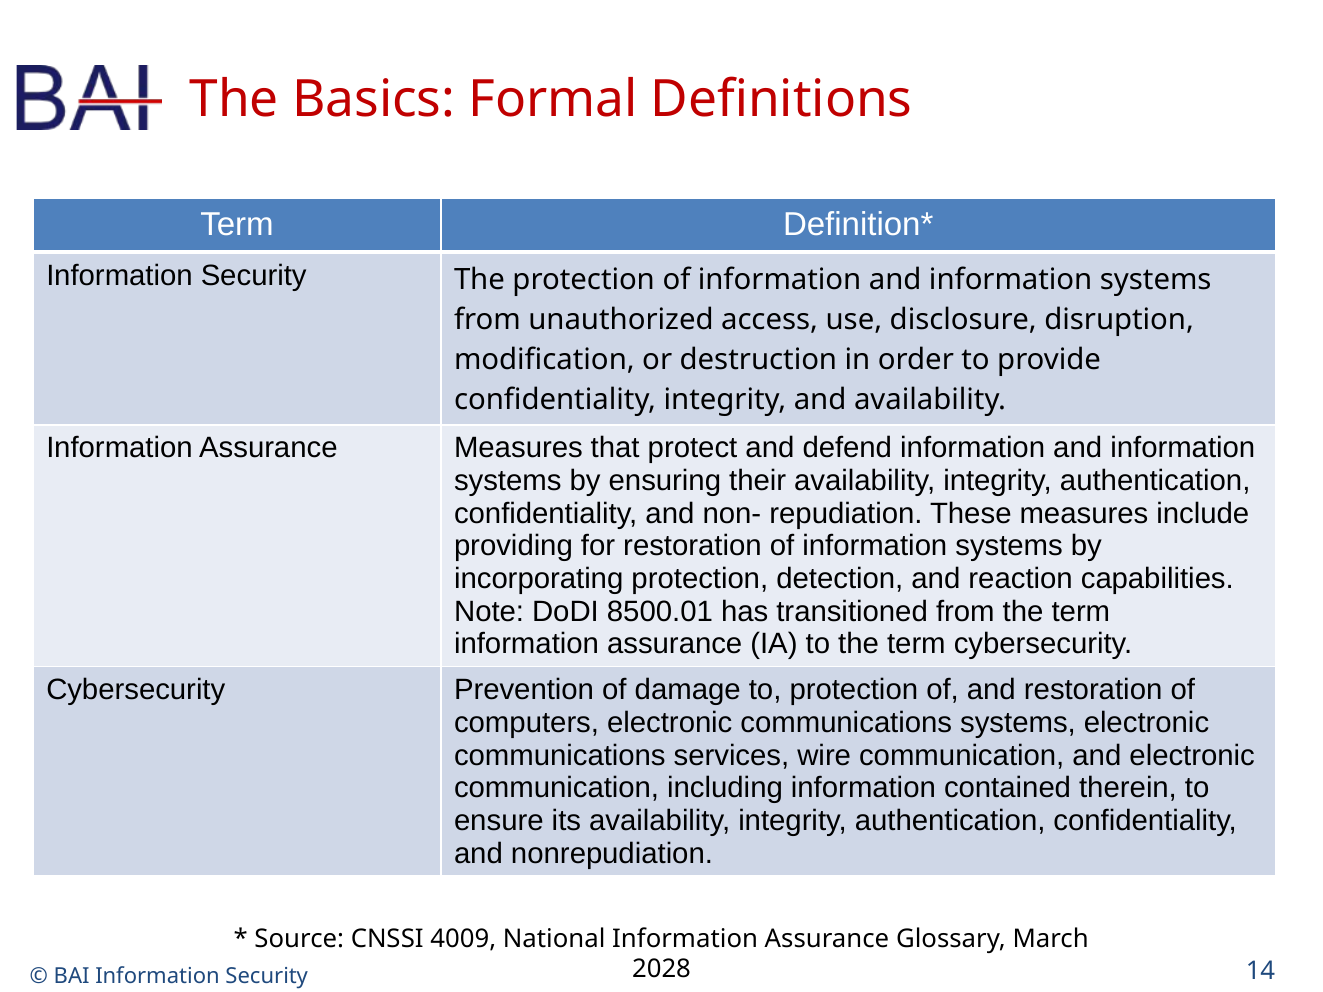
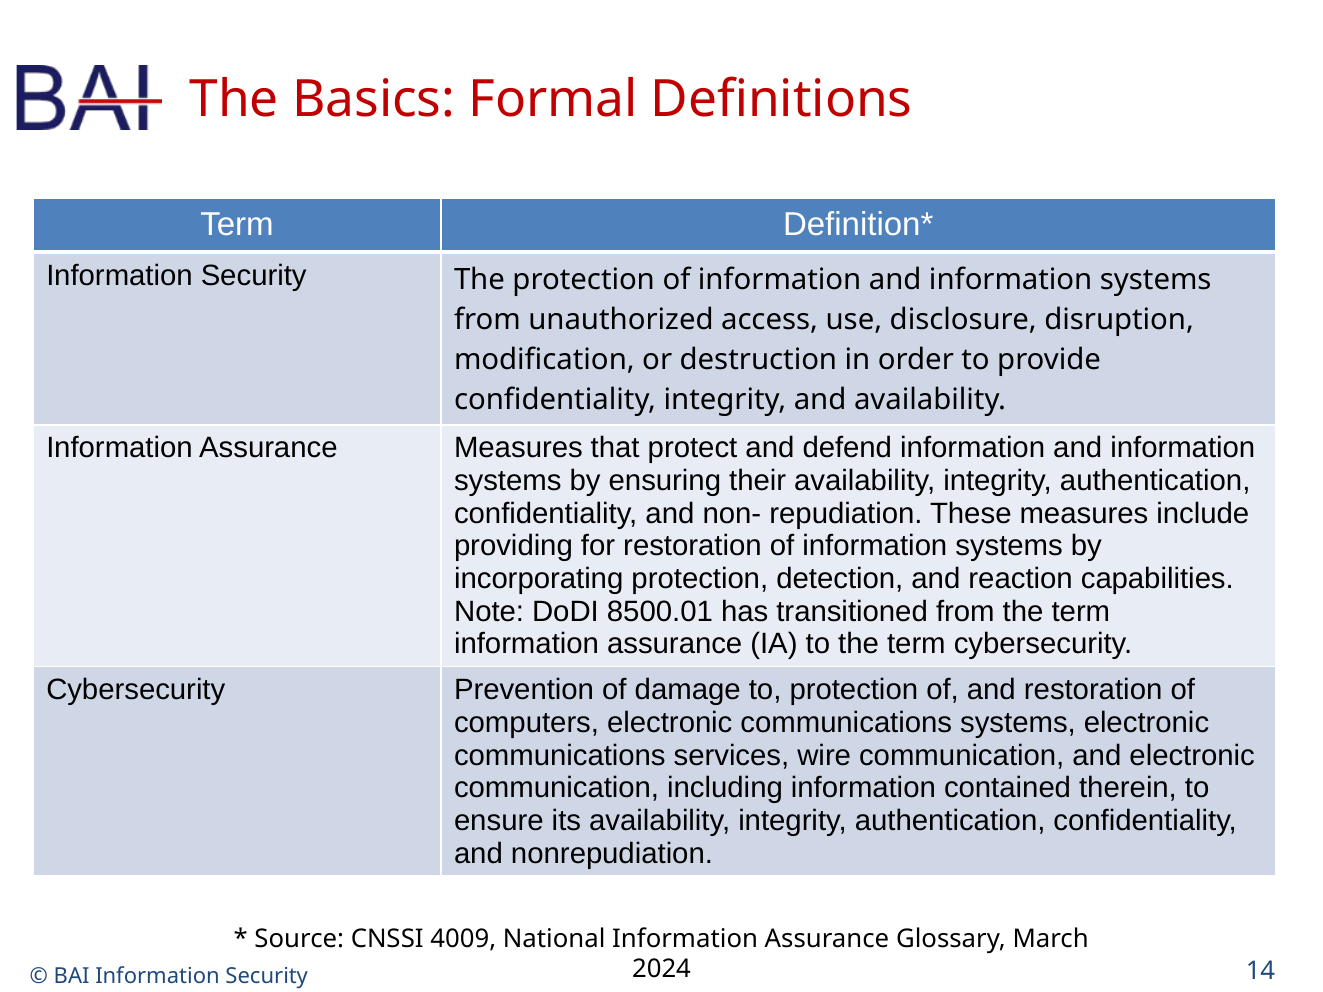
2028: 2028 -> 2024 (662, 970)
